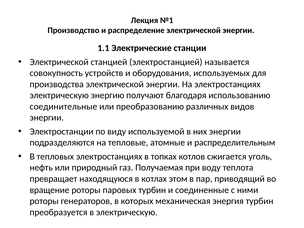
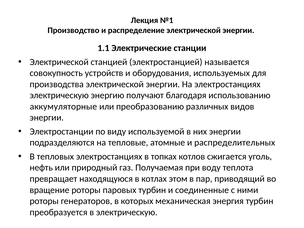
соединительные: соединительные -> аккумуляторные (63, 107)
распределительным: распределительным -> распределительных (235, 143)
